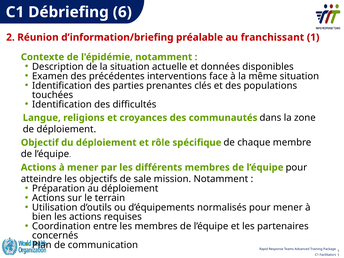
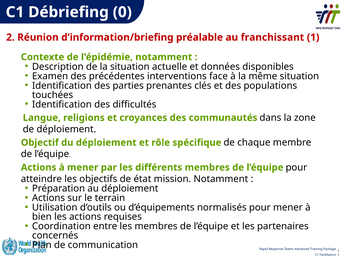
6: 6 -> 0 (122, 12)
sale: sale -> état (142, 179)
